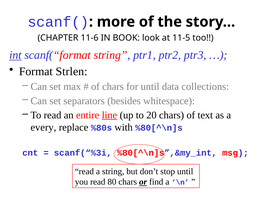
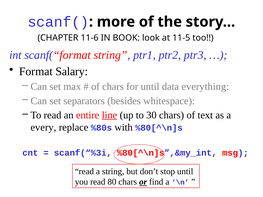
int underline: present -> none (15, 55)
Strlen: Strlen -> Salary (72, 72)
collections: collections -> everything (205, 87)
20: 20 -> 30 (151, 115)
